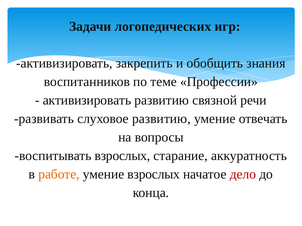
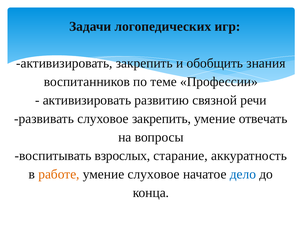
слуховое развитию: развитию -> закрепить (162, 119)
умение взрослых: взрослых -> слуховое (154, 175)
дело colour: red -> blue (243, 175)
